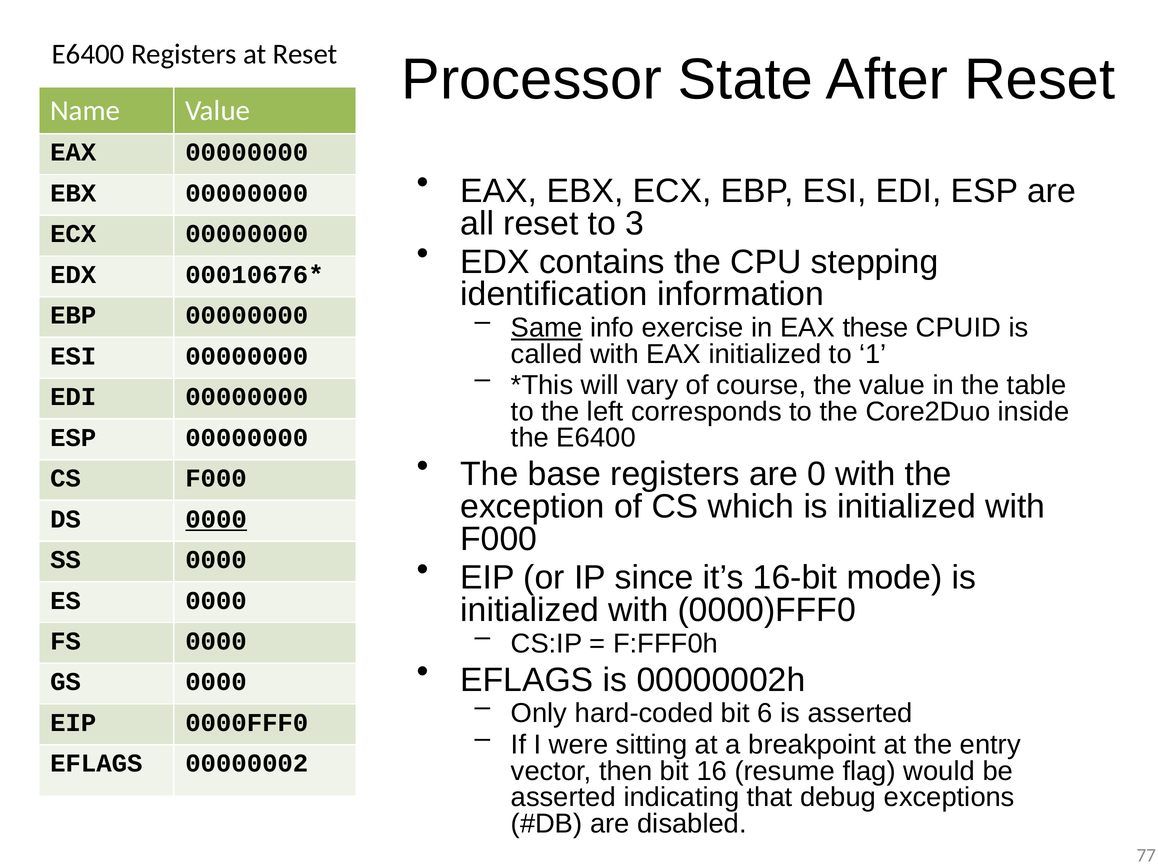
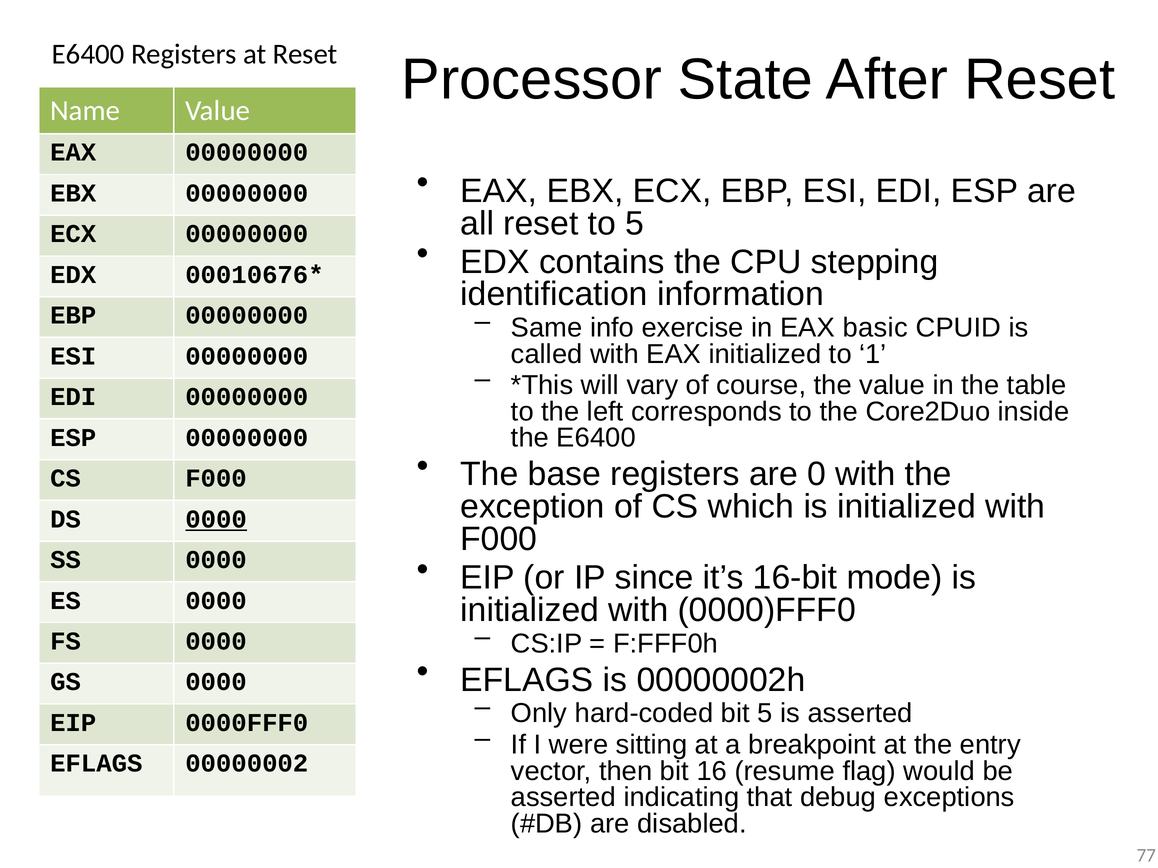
to 3: 3 -> 5 (635, 224)
Same underline: present -> none (547, 328)
these: these -> basic (875, 328)
bit 6: 6 -> 5 (765, 714)
